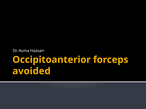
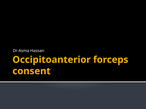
avoided: avoided -> consent (31, 71)
